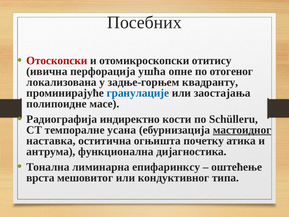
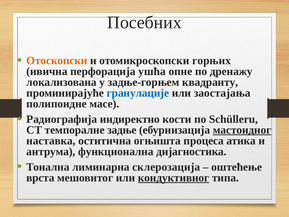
Отоскопски colour: red -> orange (57, 61)
отитису: отитису -> горњих (212, 61)
отогеног: отогеног -> дренажу (231, 71)
усана: усана -> задње (122, 130)
почетку: почетку -> процеса (204, 141)
епифаринксу: епифаринксу -> склерозација (166, 167)
кондуктивног underline: none -> present (174, 178)
